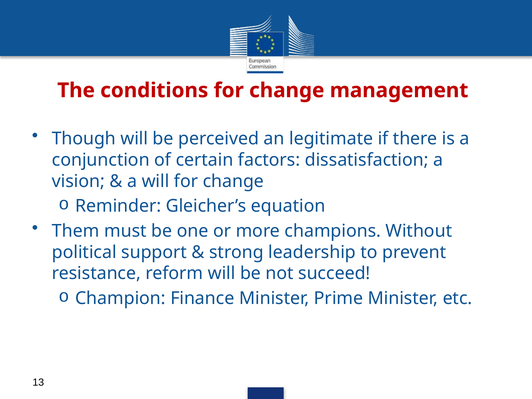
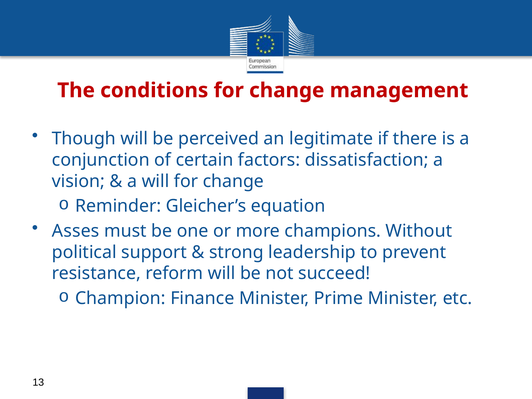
Them: Them -> Asses (76, 231)
